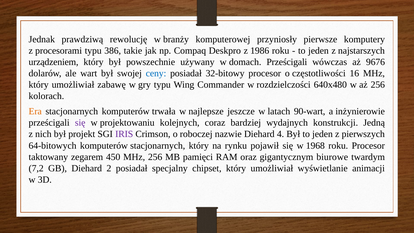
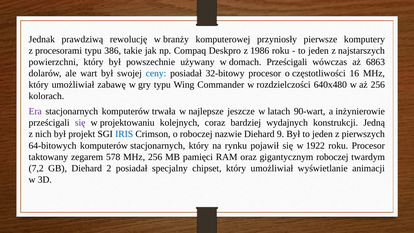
urządzeniem: urządzeniem -> powierzchni (53, 62)
9676: 9676 -> 6863 (375, 62)
Era colour: orange -> purple (35, 111)
IRIS colour: purple -> blue (124, 134)
4: 4 -> 9 (280, 134)
1968: 1968 -> 1922 (315, 145)
450: 450 -> 578 (113, 157)
gigantycznym biurowe: biurowe -> roboczej (332, 157)
